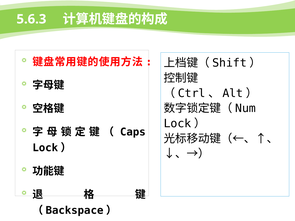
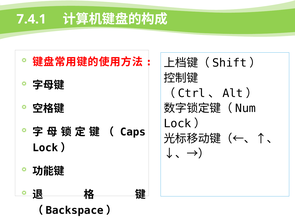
5.6.3: 5.6.3 -> 7.4.1 (31, 19)
